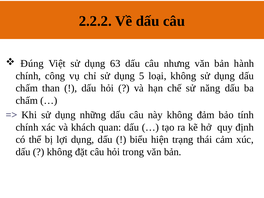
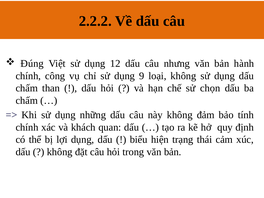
63: 63 -> 12 (115, 64)
5: 5 -> 9 (142, 76)
năng: năng -> chọn (210, 88)
